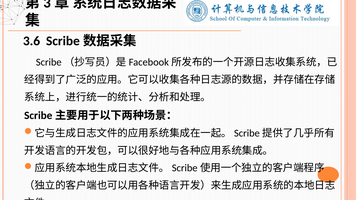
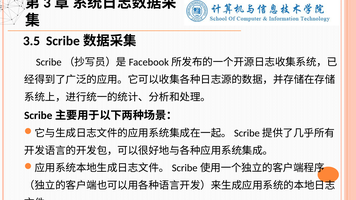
3.6: 3.6 -> 3.5 (31, 41)
